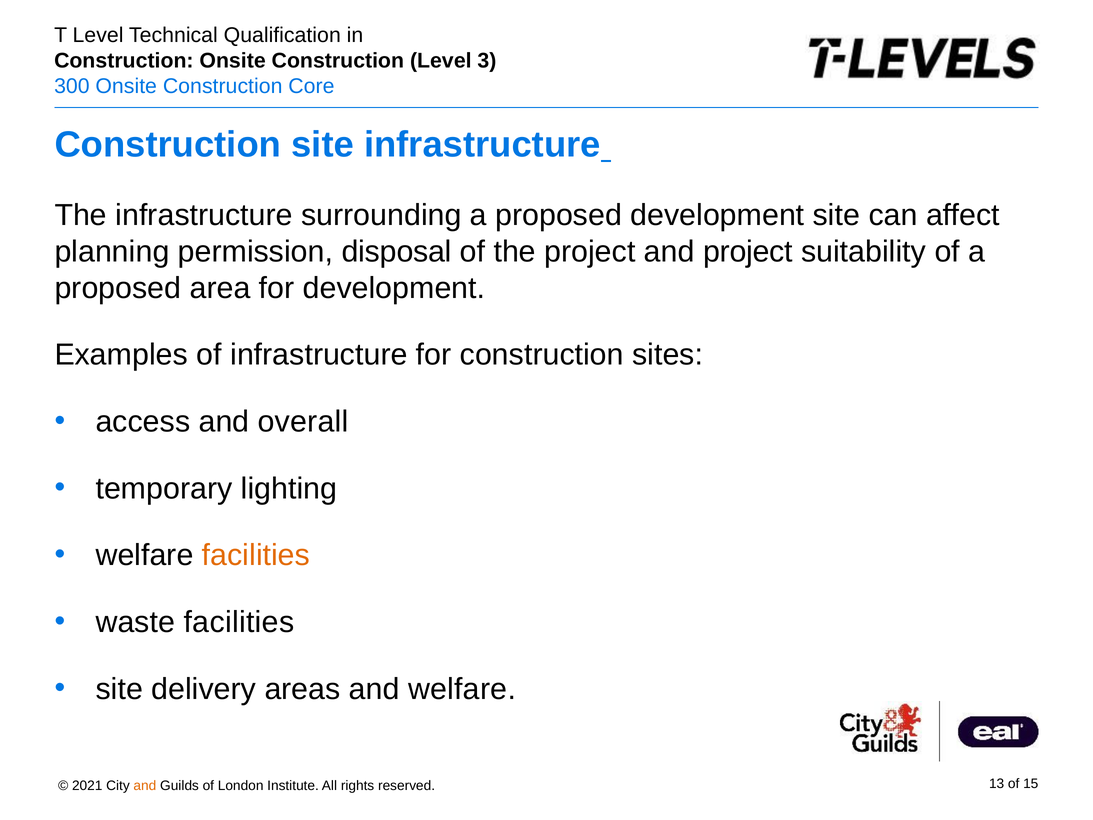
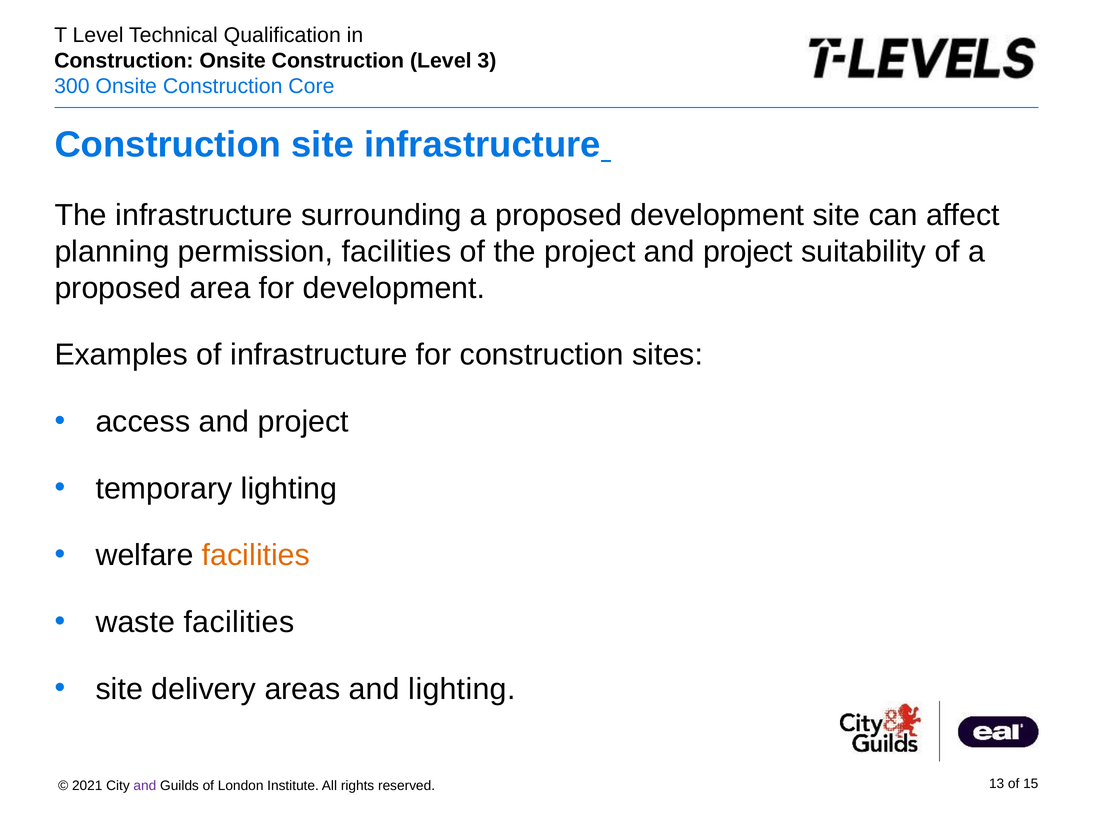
permission disposal: disposal -> facilities (396, 251)
access and overall: overall -> project (303, 422)
and welfare: welfare -> lighting (462, 689)
and colour: orange -> purple (145, 786)
